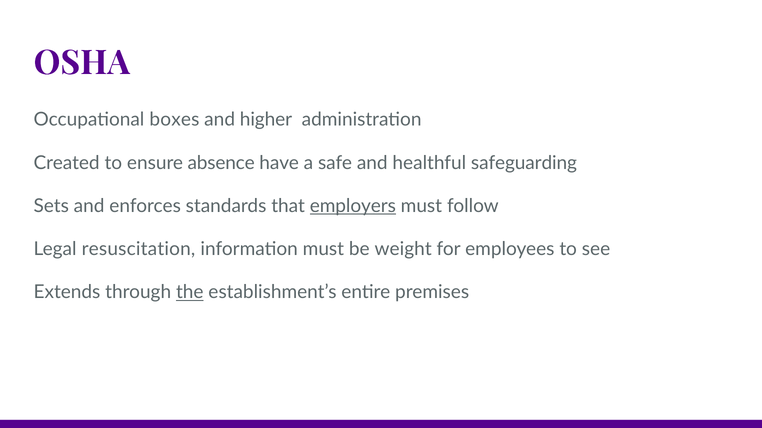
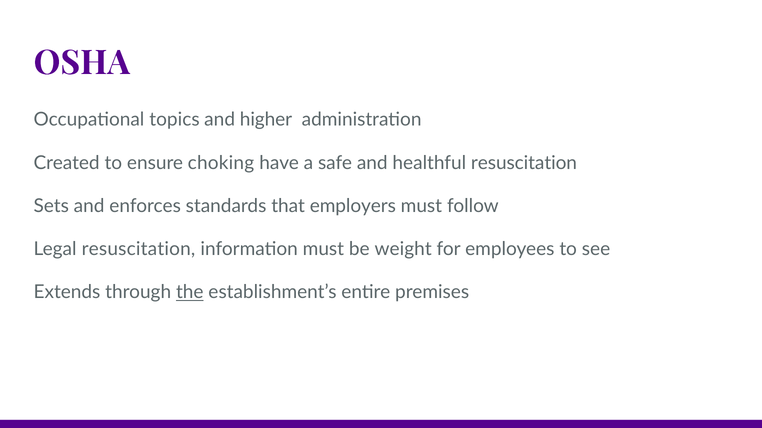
boxes: boxes -> topics (174, 120)
absence: absence -> choking (221, 163)
healthful safeguarding: safeguarding -> resuscitation (524, 163)
employers underline: present -> none (353, 206)
